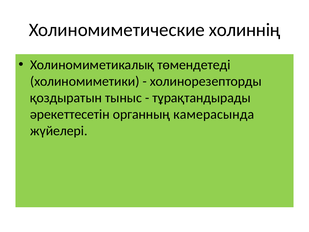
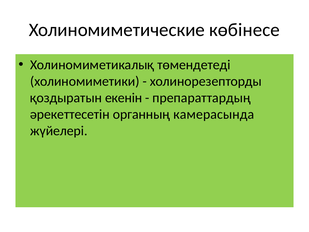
холиннің: холиннің -> көбінесе (244, 30)
тыныс: тыныс -> екенін (124, 98)
тұрақтандырады: тұрақтандырады -> препараттардың (201, 98)
